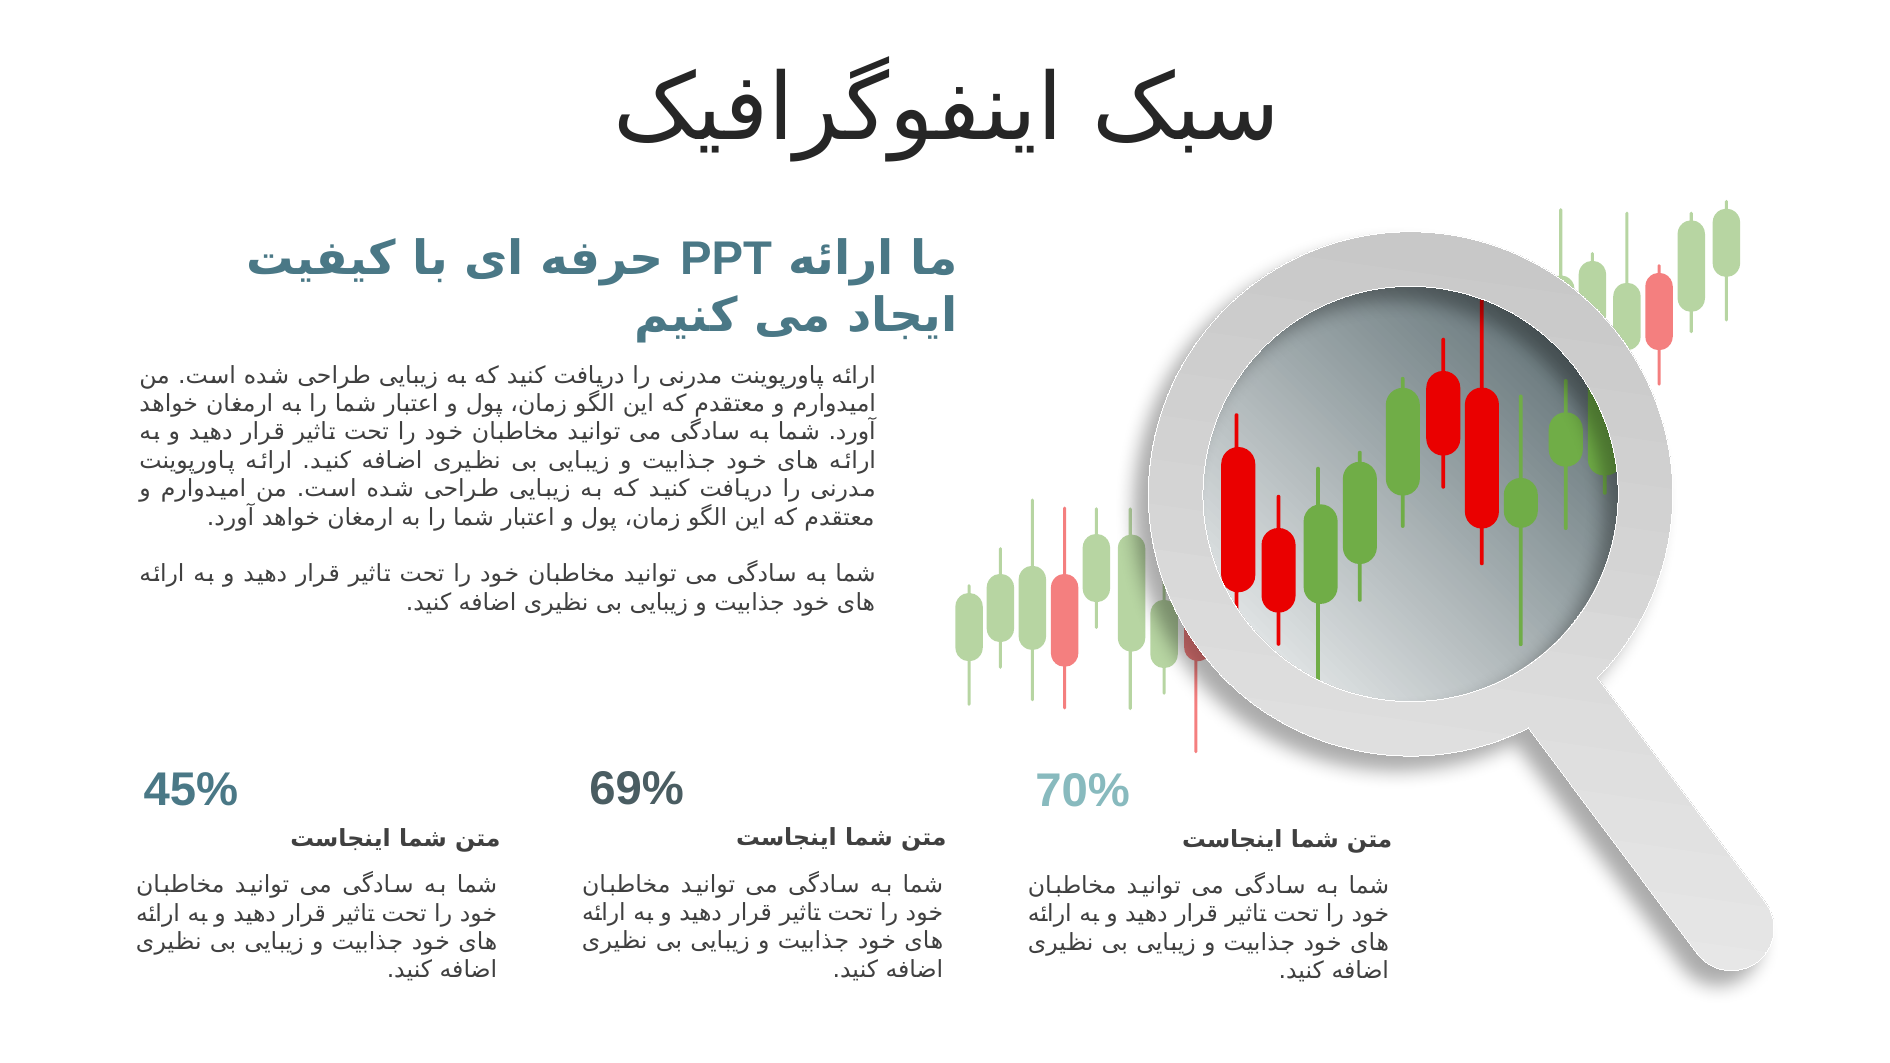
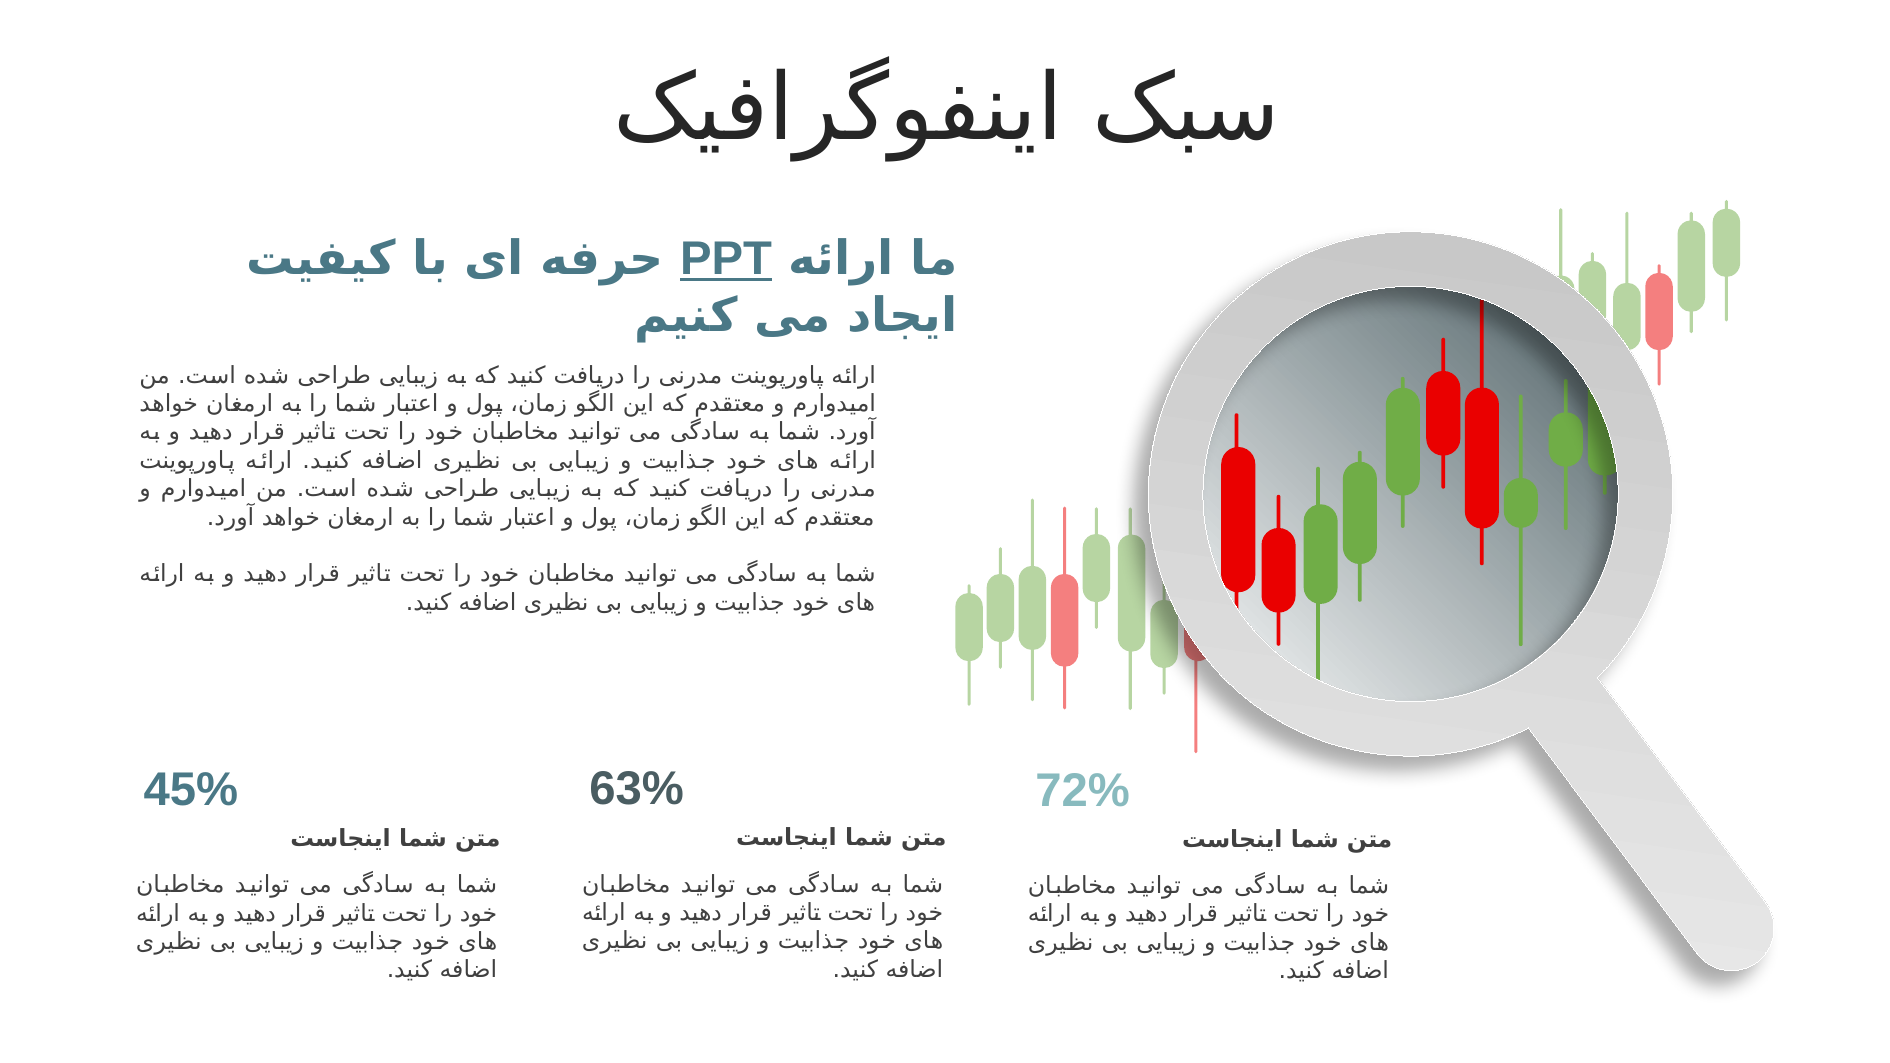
PPT underline: none -> present (726, 259)
69%: 69% -> 63% (637, 789)
70%: 70% -> 72% (1083, 791)
